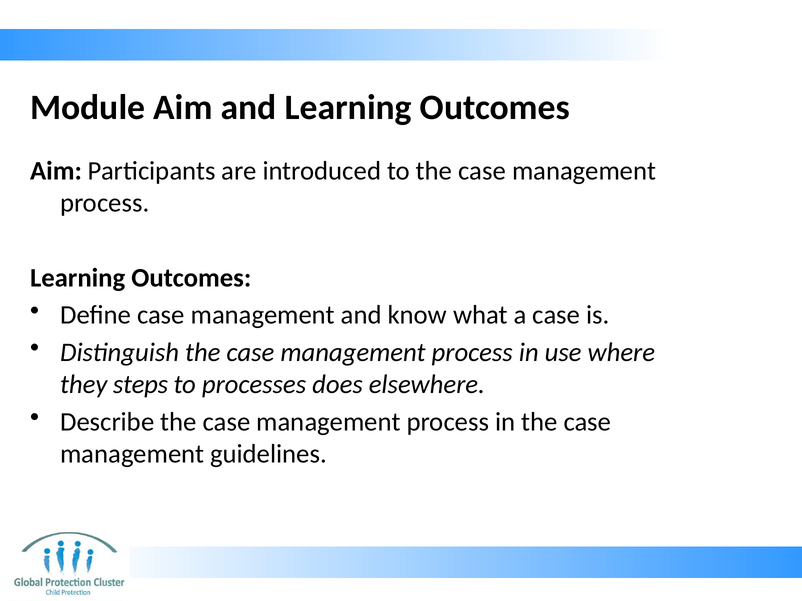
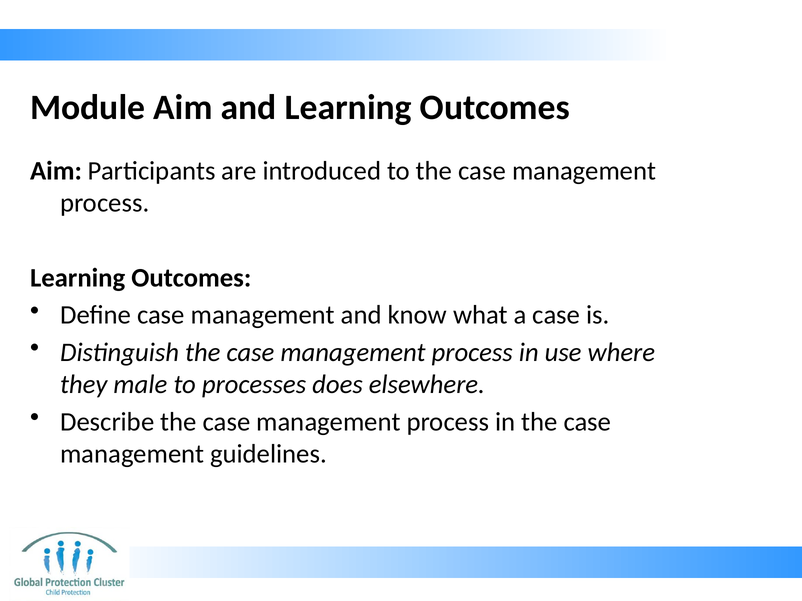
steps: steps -> male (140, 385)
